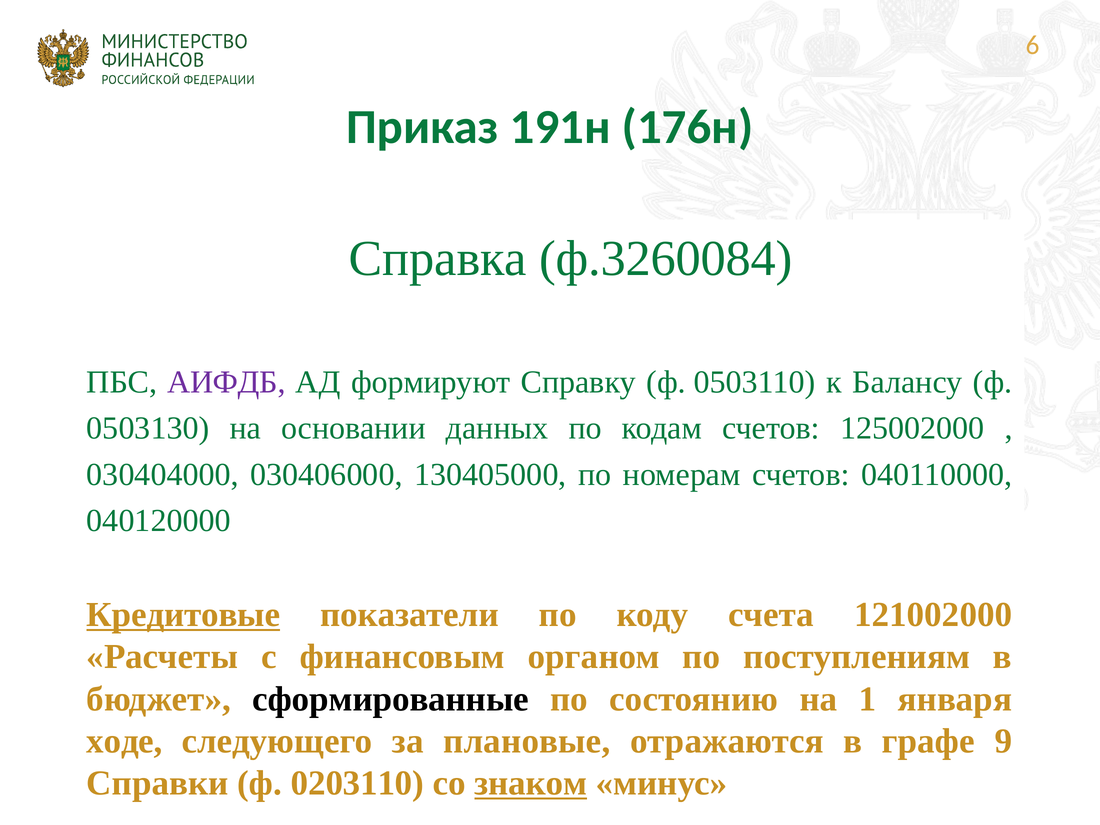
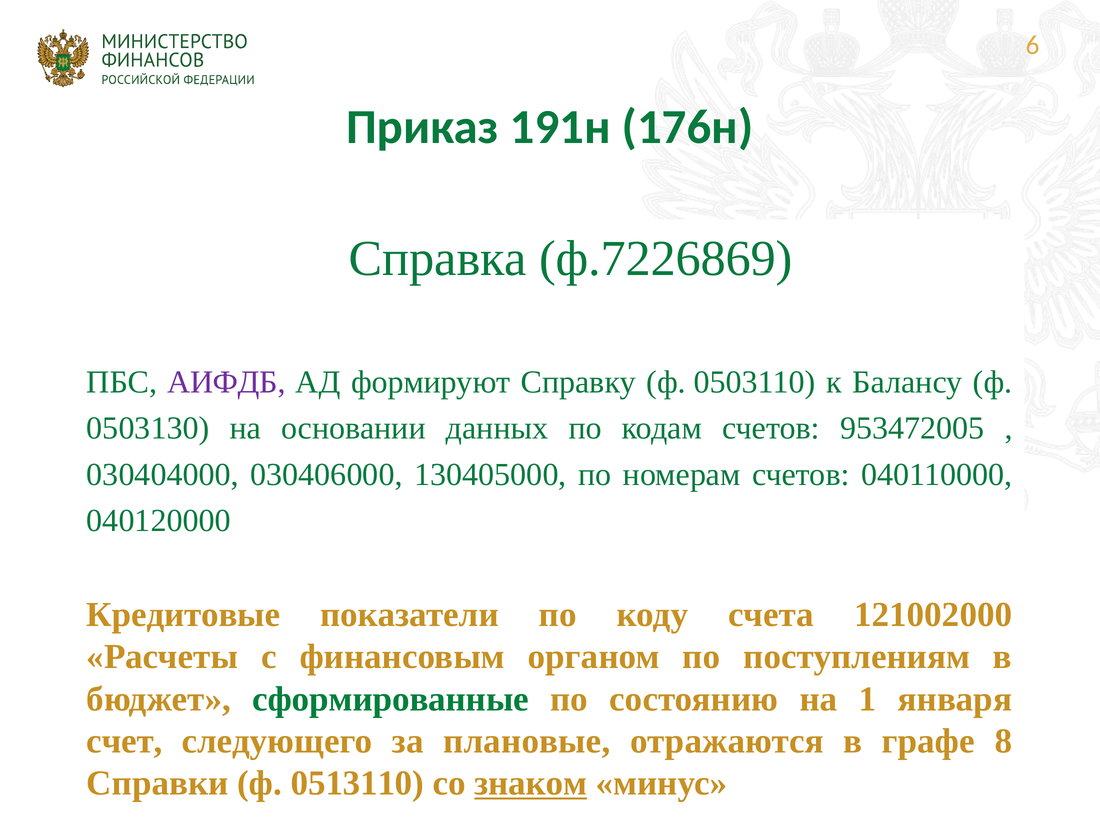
ф.3260084: ф.3260084 -> ф.7226869 (666, 259)
125002000: 125002000 -> 953472005 (912, 428)
Кредитовые underline: present -> none (183, 615)
сформированные colour: black -> green (391, 699)
ходе: ходе -> счет (124, 741)
9: 9 -> 8 (1003, 741)
0203110: 0203110 -> 0513110 (357, 783)
